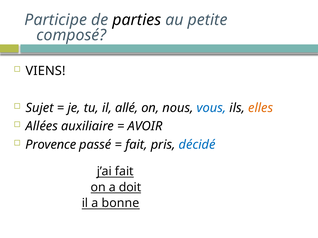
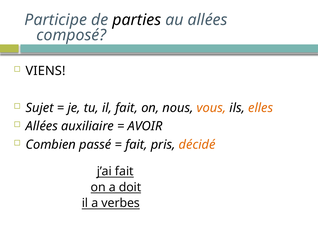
au petite: petite -> allées (208, 20)
il allé: allé -> fait (127, 108)
vous colour: blue -> orange (211, 108)
Provence: Provence -> Combien (51, 145)
décidé colour: blue -> orange (197, 145)
bonne: bonne -> verbes (121, 204)
